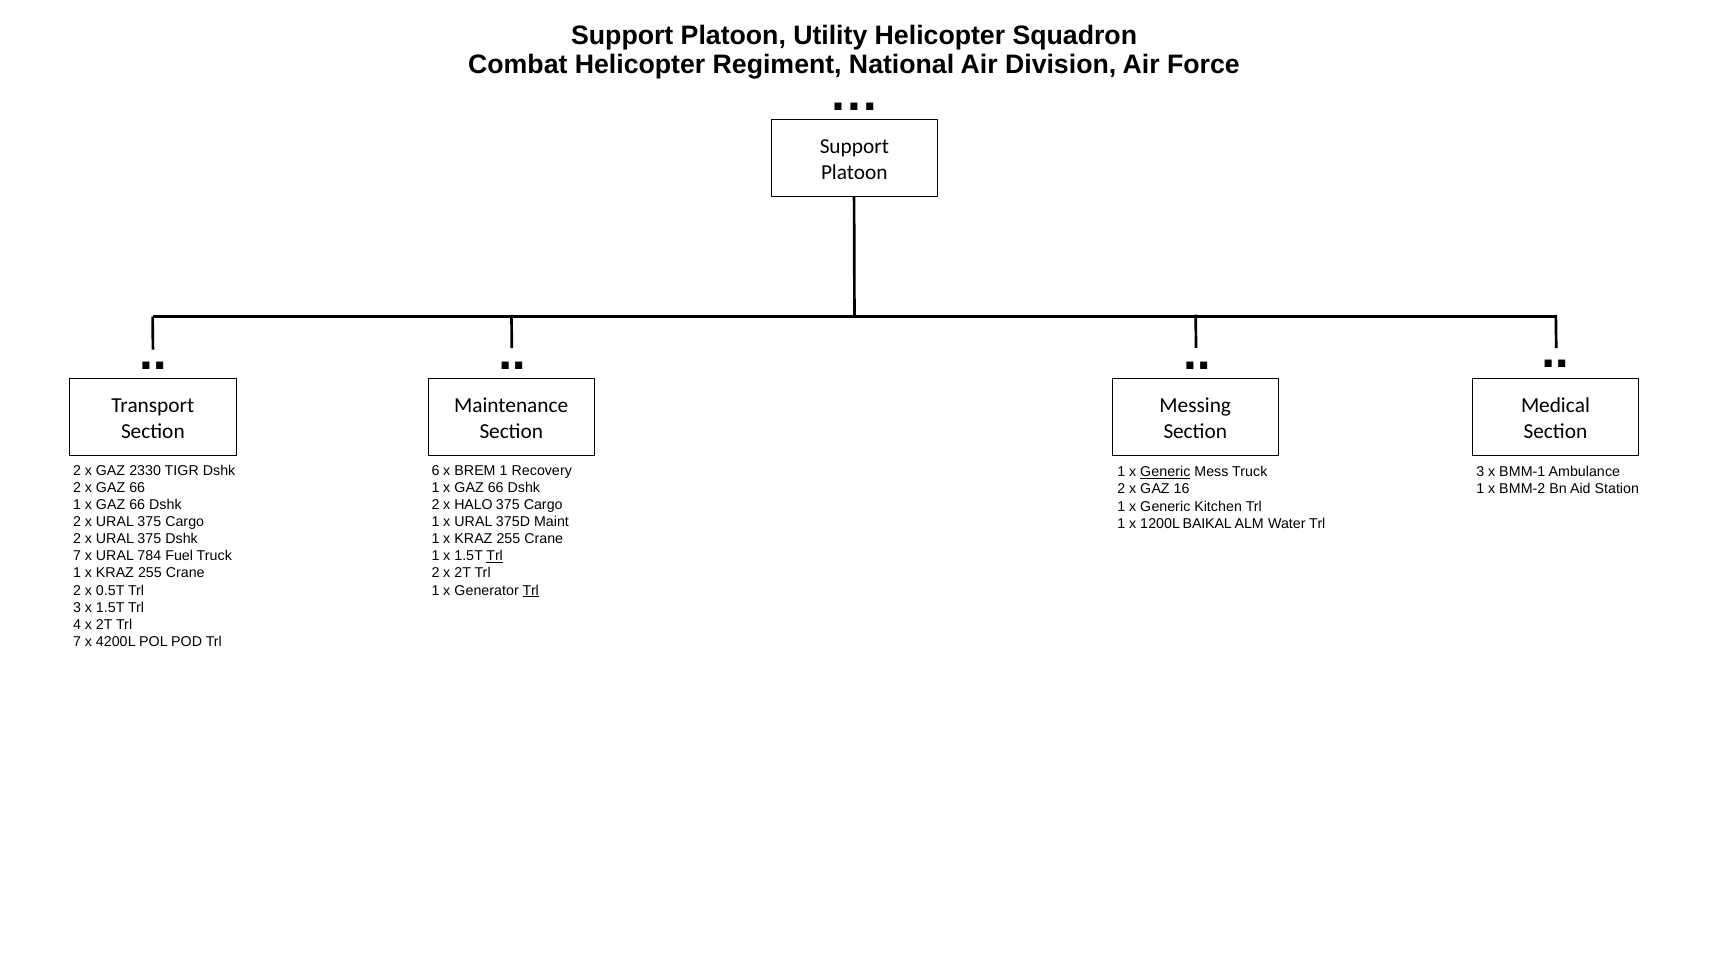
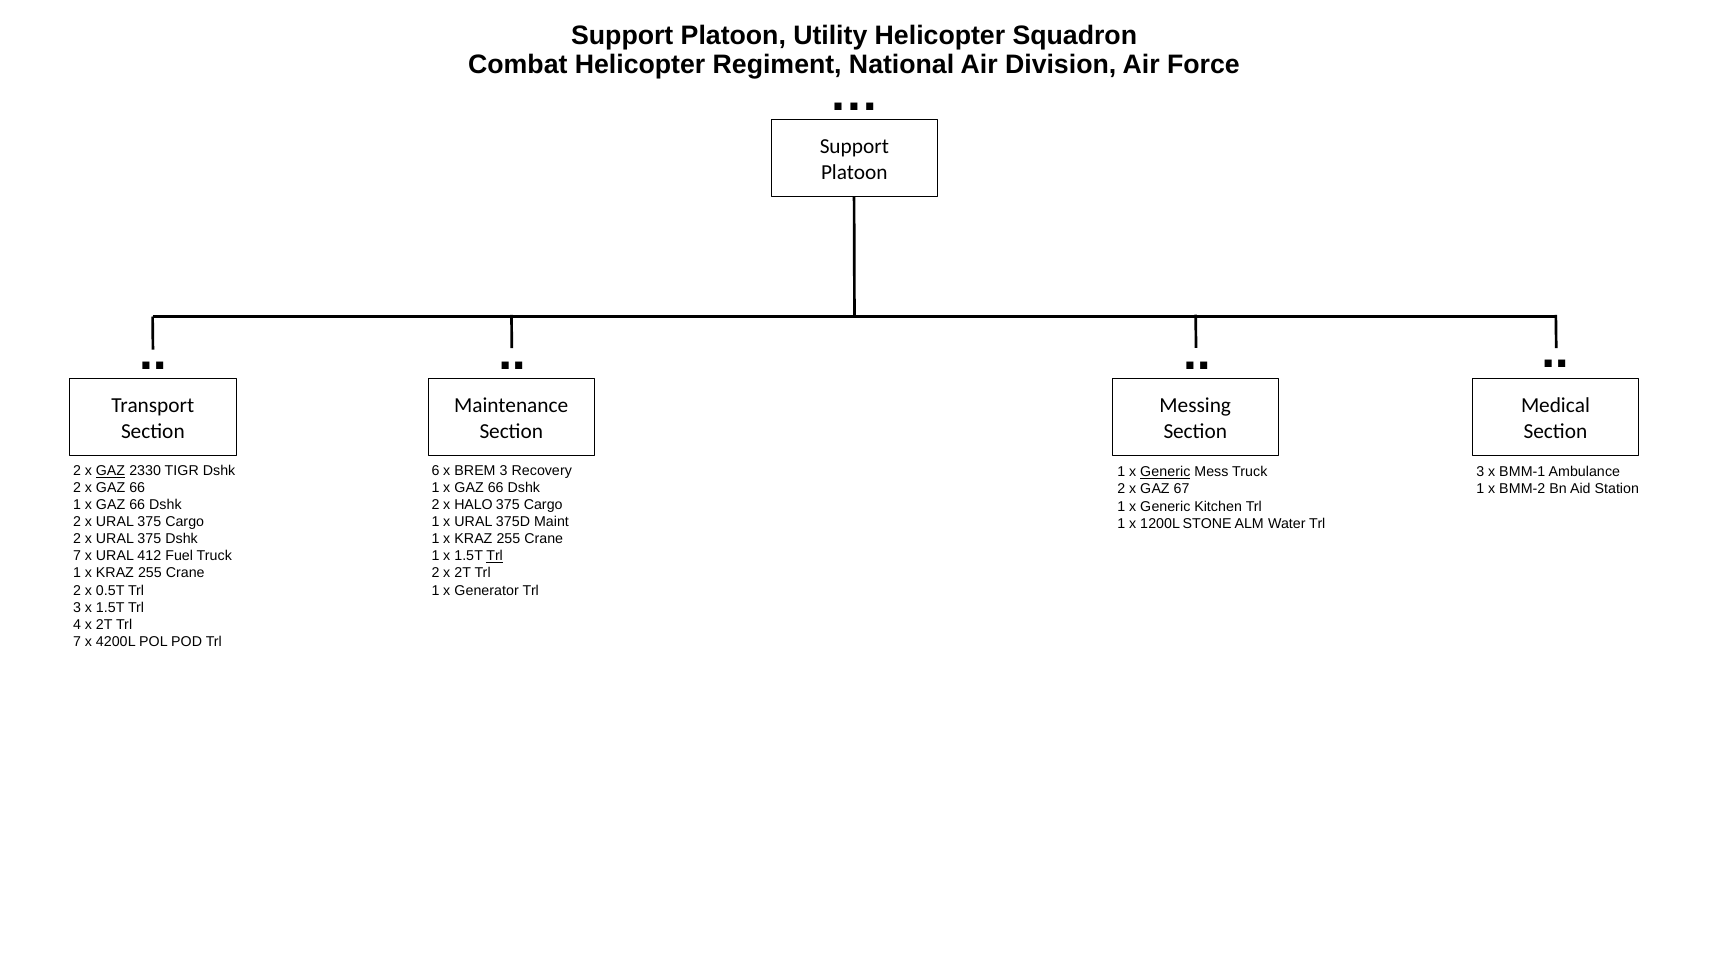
GAZ underline: none -> present (110, 471)
BREM 1: 1 -> 3 (504, 471)
16: 16 -> 67 (1182, 489)
BAIKAL: BAIKAL -> STONE (1207, 524)
784: 784 -> 412 (149, 556)
Trl underline: present -> none (531, 591)
